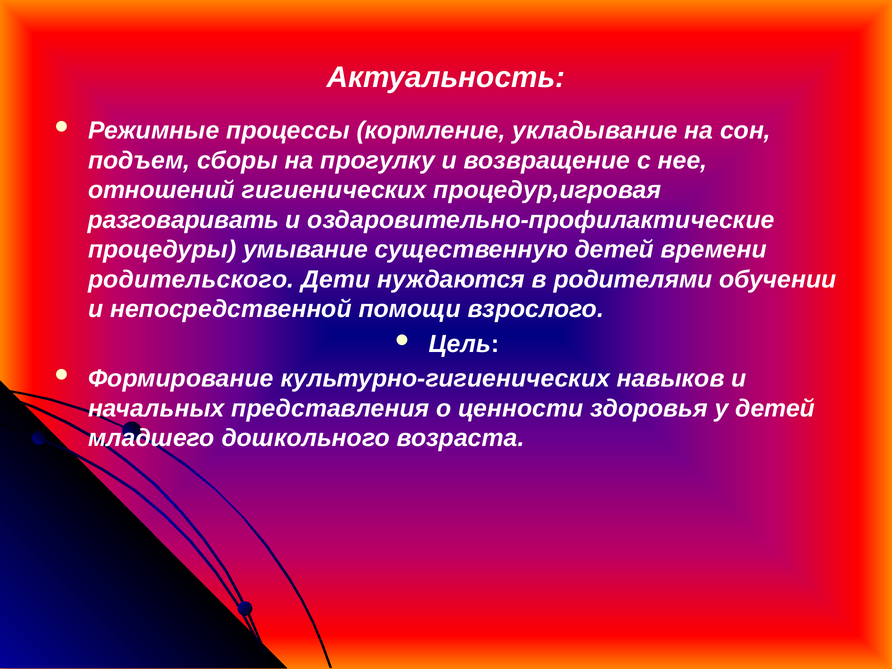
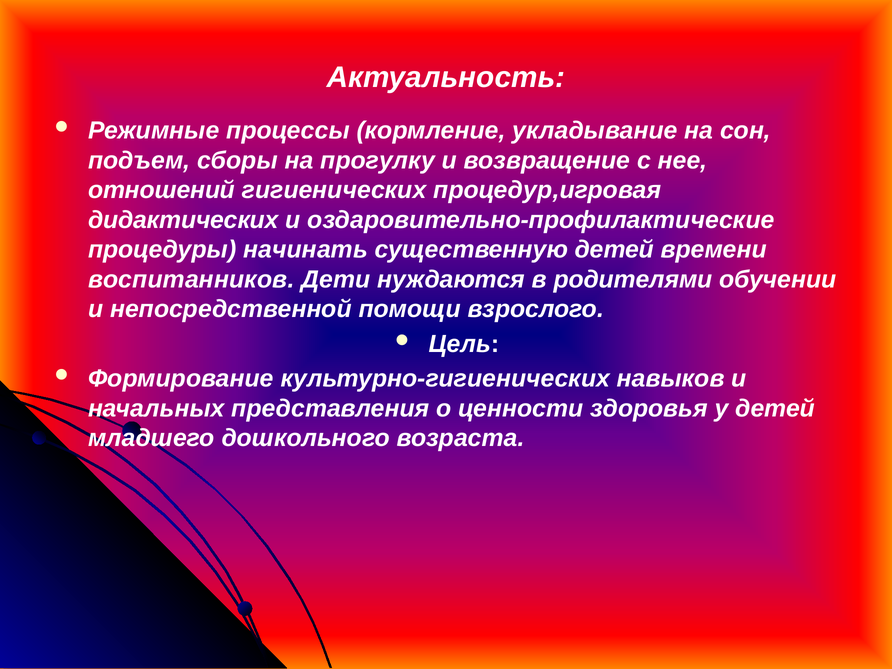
разговаривать: разговаривать -> дидактических (183, 220)
умывание: умывание -> начинать (306, 250)
родительского: родительского -> воспитанников (191, 280)
